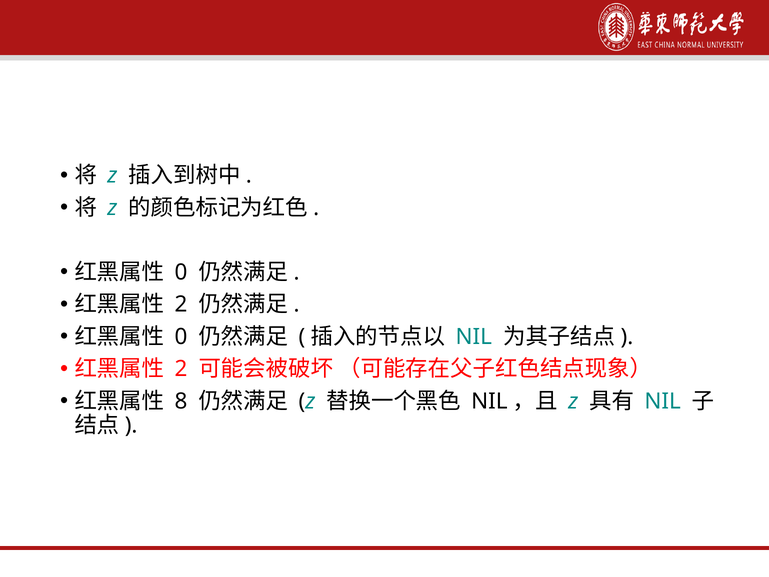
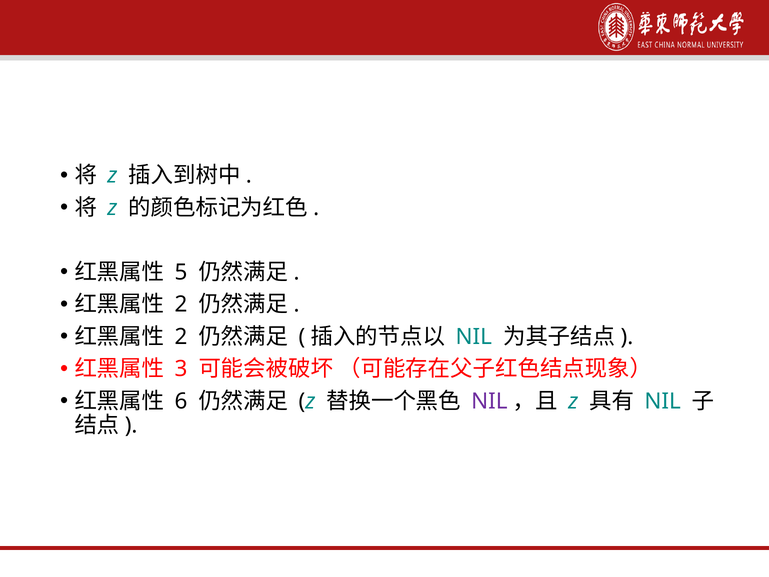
0: 0 -> 5 (181, 272)
0: 0 -> 2 (181, 337)
2: 2 -> 3 (181, 369)
8: 8 -> 6 (181, 401)
NIL colour: black -> purple (489, 401)
